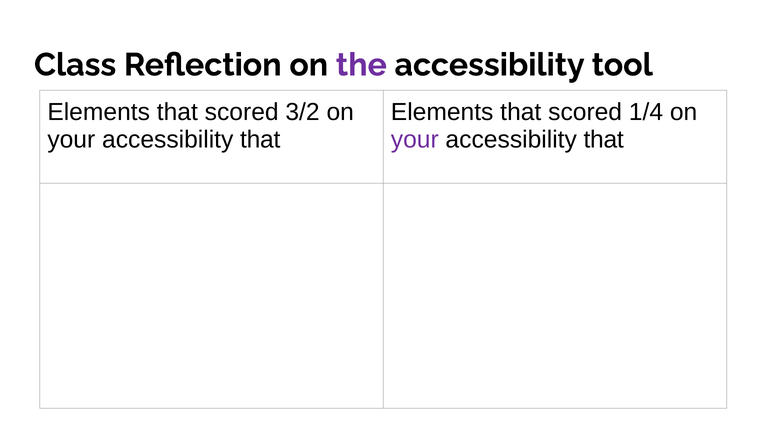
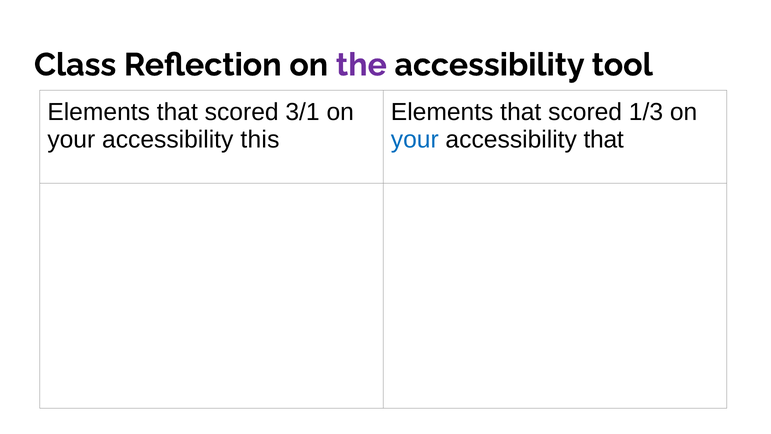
3/2: 3/2 -> 3/1 (303, 112)
1/4: 1/4 -> 1/3 (646, 112)
that: that -> this (260, 140)
your colour: purple -> blue (415, 140)
